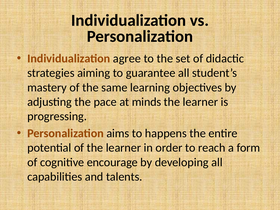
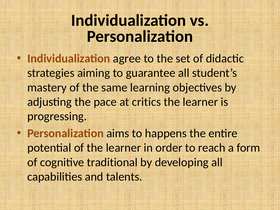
minds: minds -> critics (146, 102)
encourage: encourage -> traditional (112, 162)
